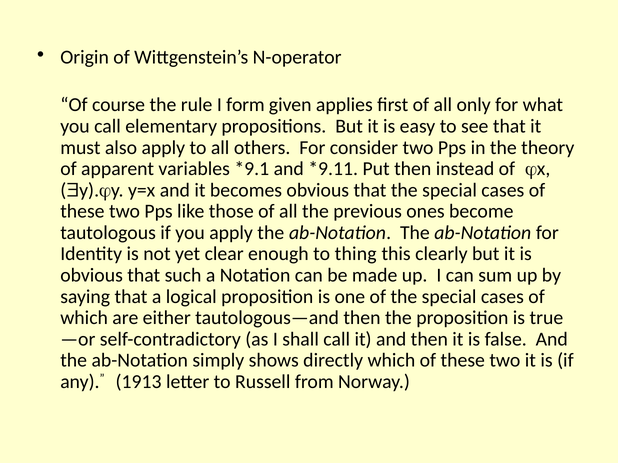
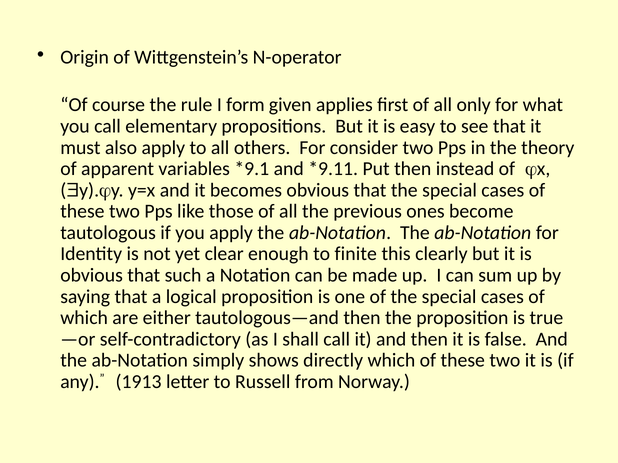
thing: thing -> finite (356, 254)
